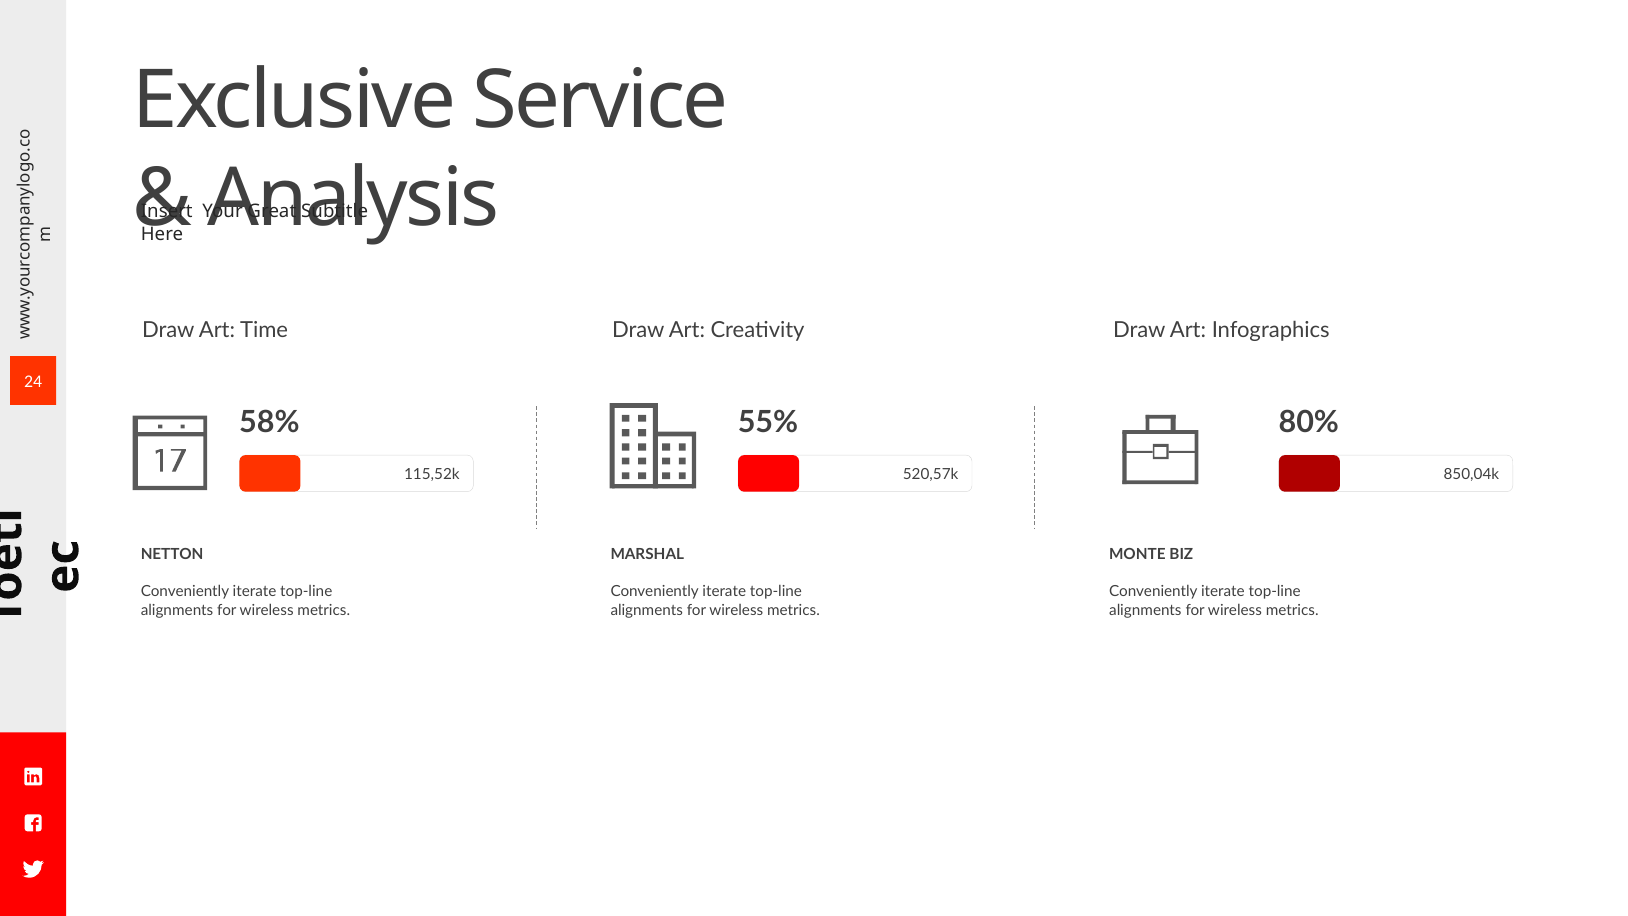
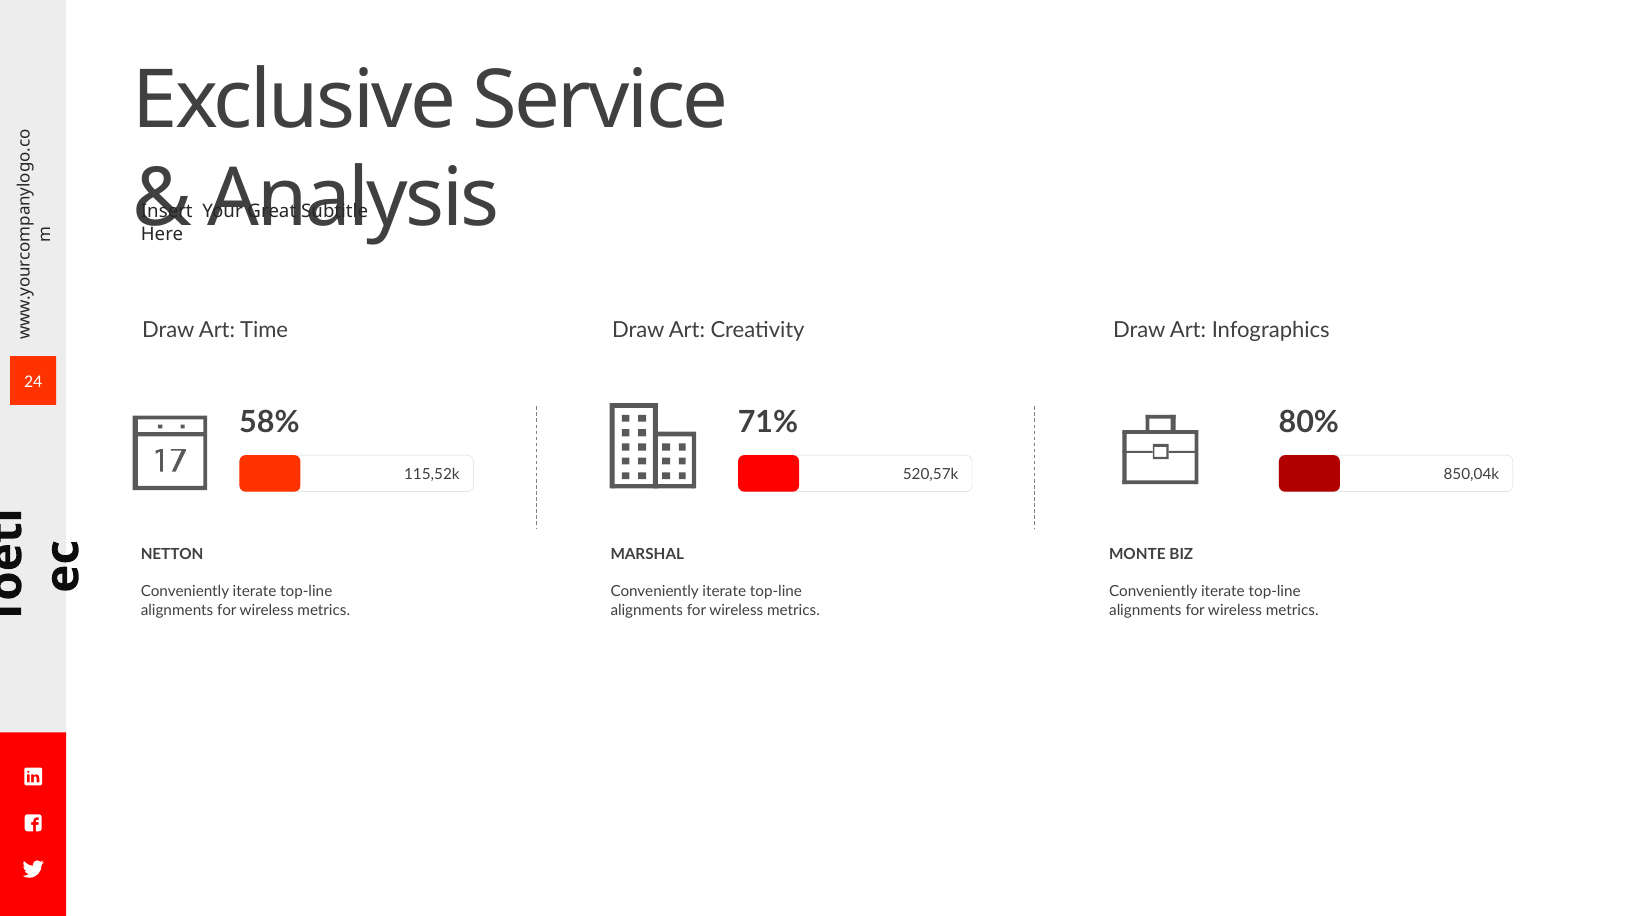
55%: 55% -> 71% (768, 423)
